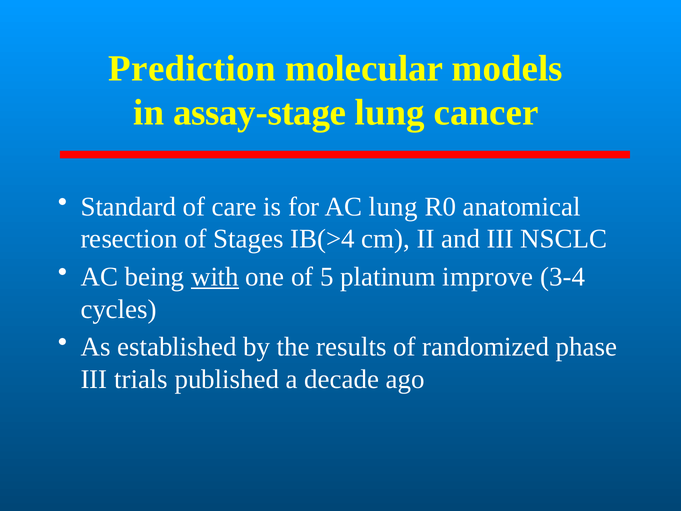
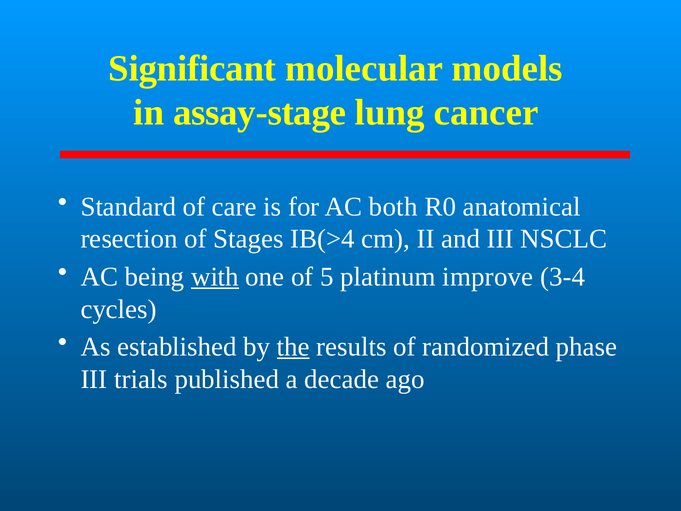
Prediction: Prediction -> Significant (192, 68)
AC lung: lung -> both (393, 207)
the underline: none -> present (293, 347)
